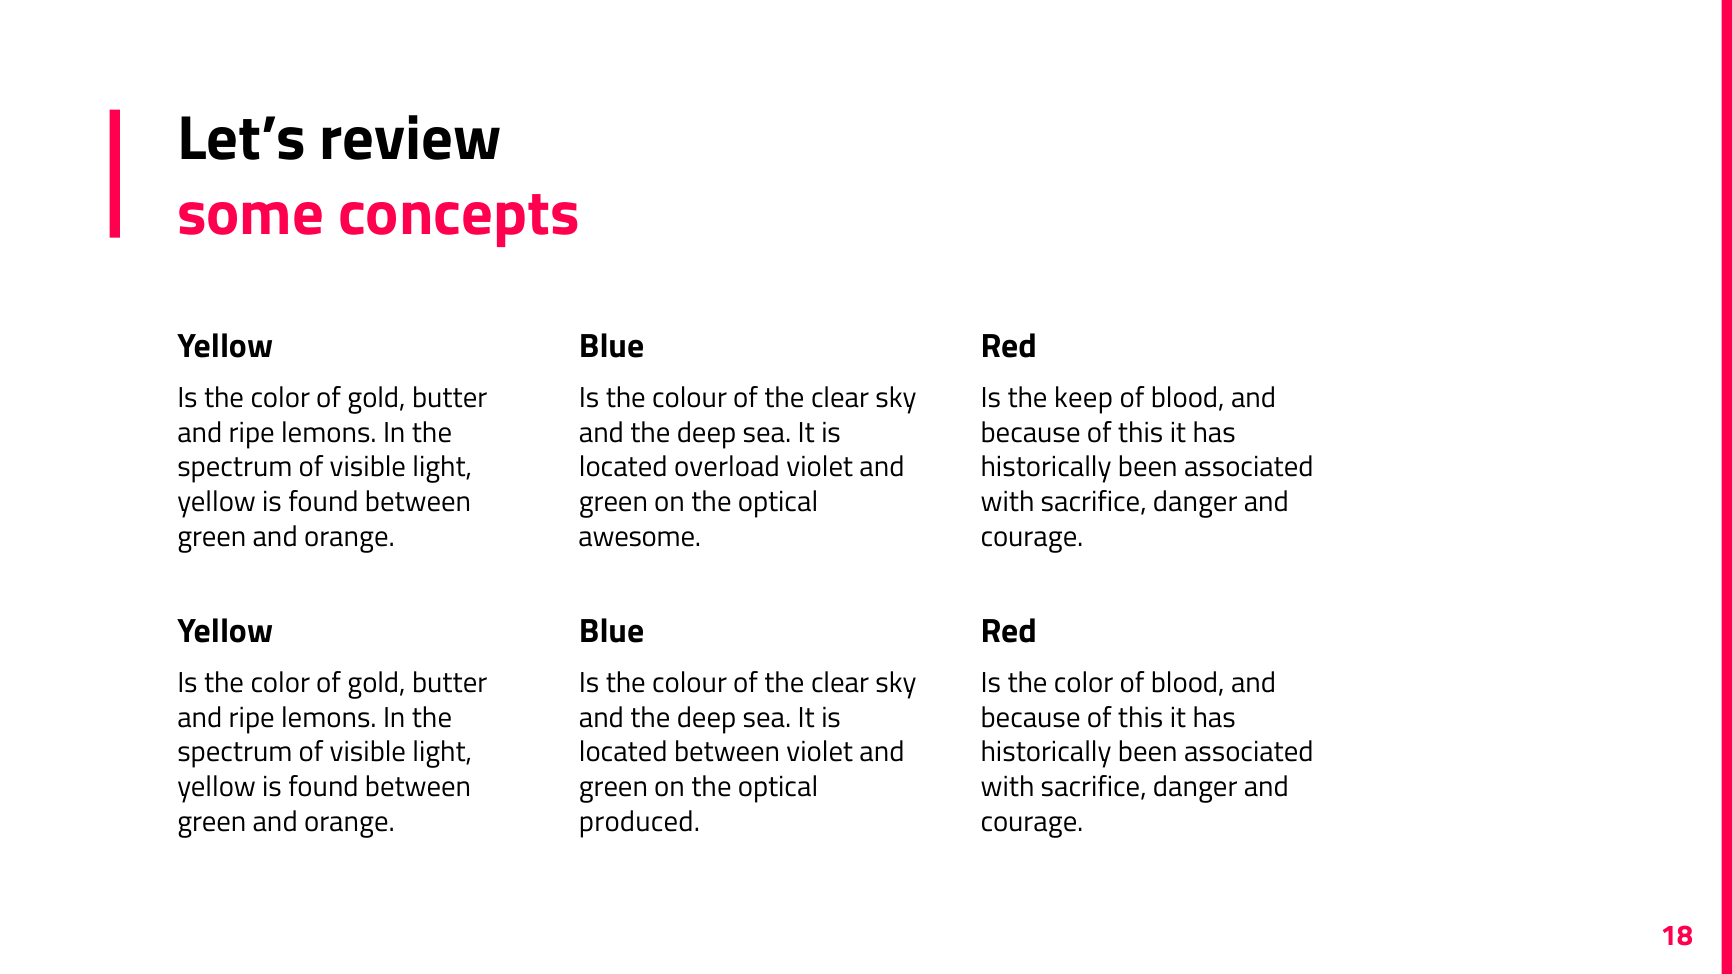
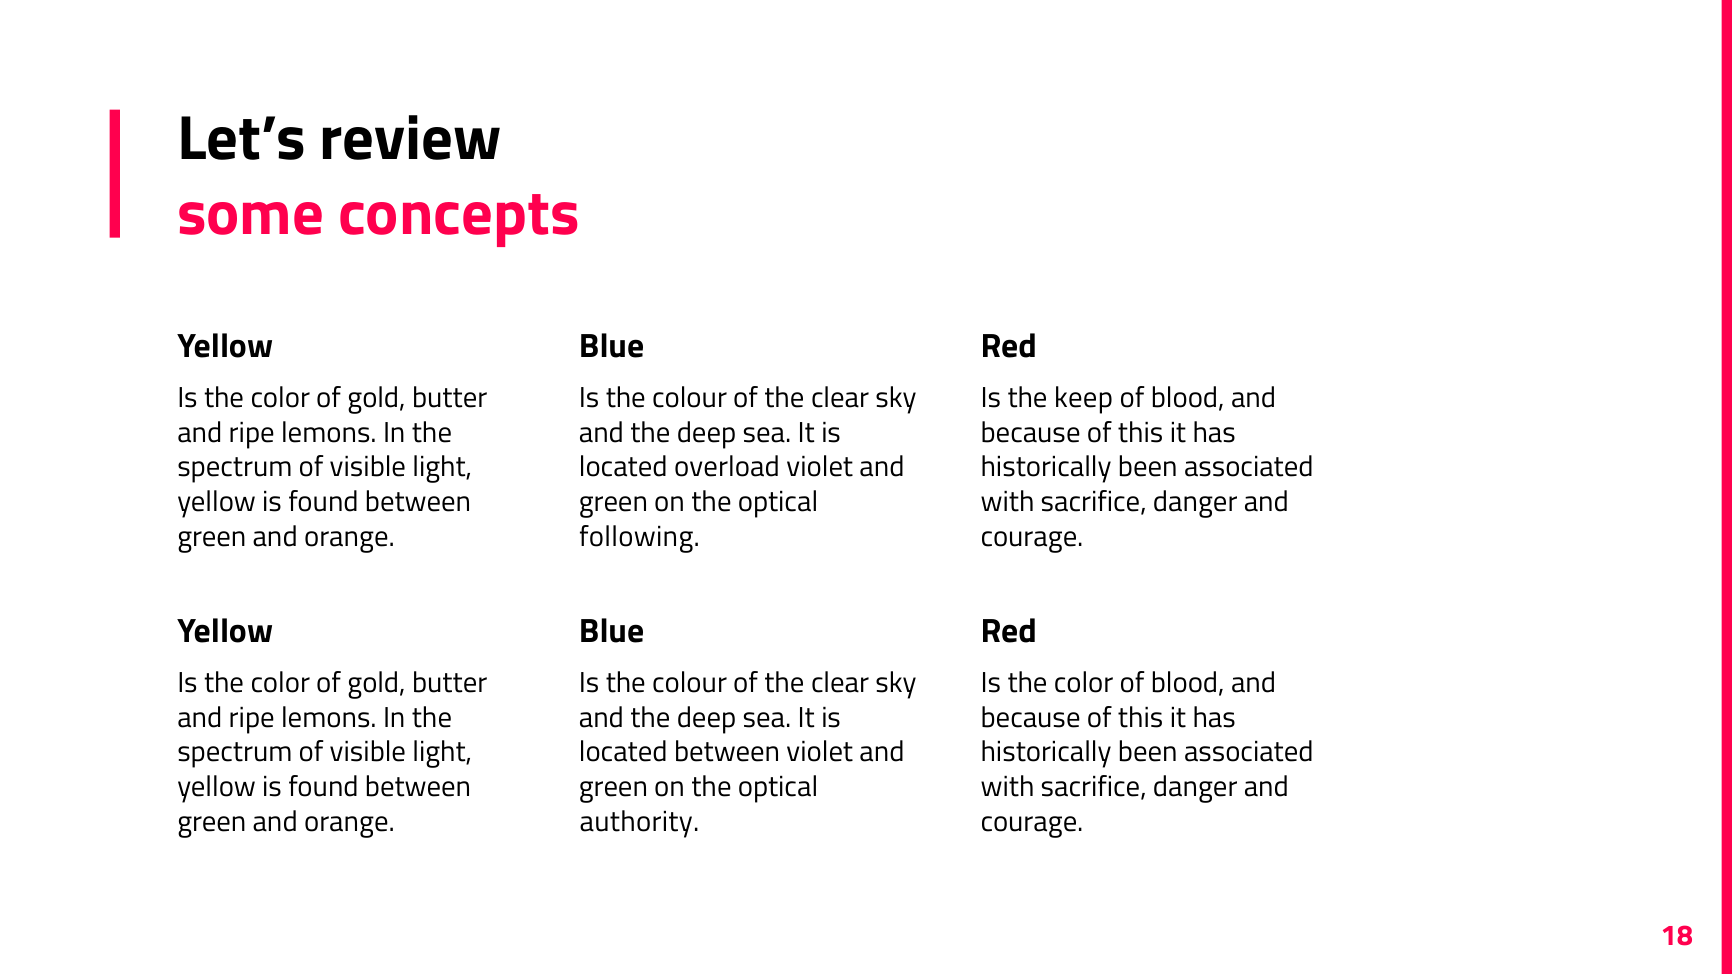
awesome: awesome -> following (639, 537)
produced: produced -> authority (639, 822)
